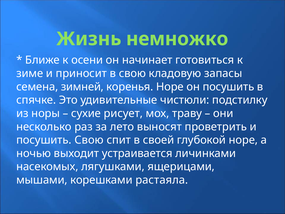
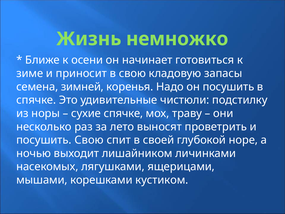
коренья Норе: Норе -> Надо (170, 87)
сухие рисует: рисует -> спячке (123, 113)
устраивается: устраивается -> лишайником (137, 153)
растаяла: растаяла -> кустиком (162, 180)
